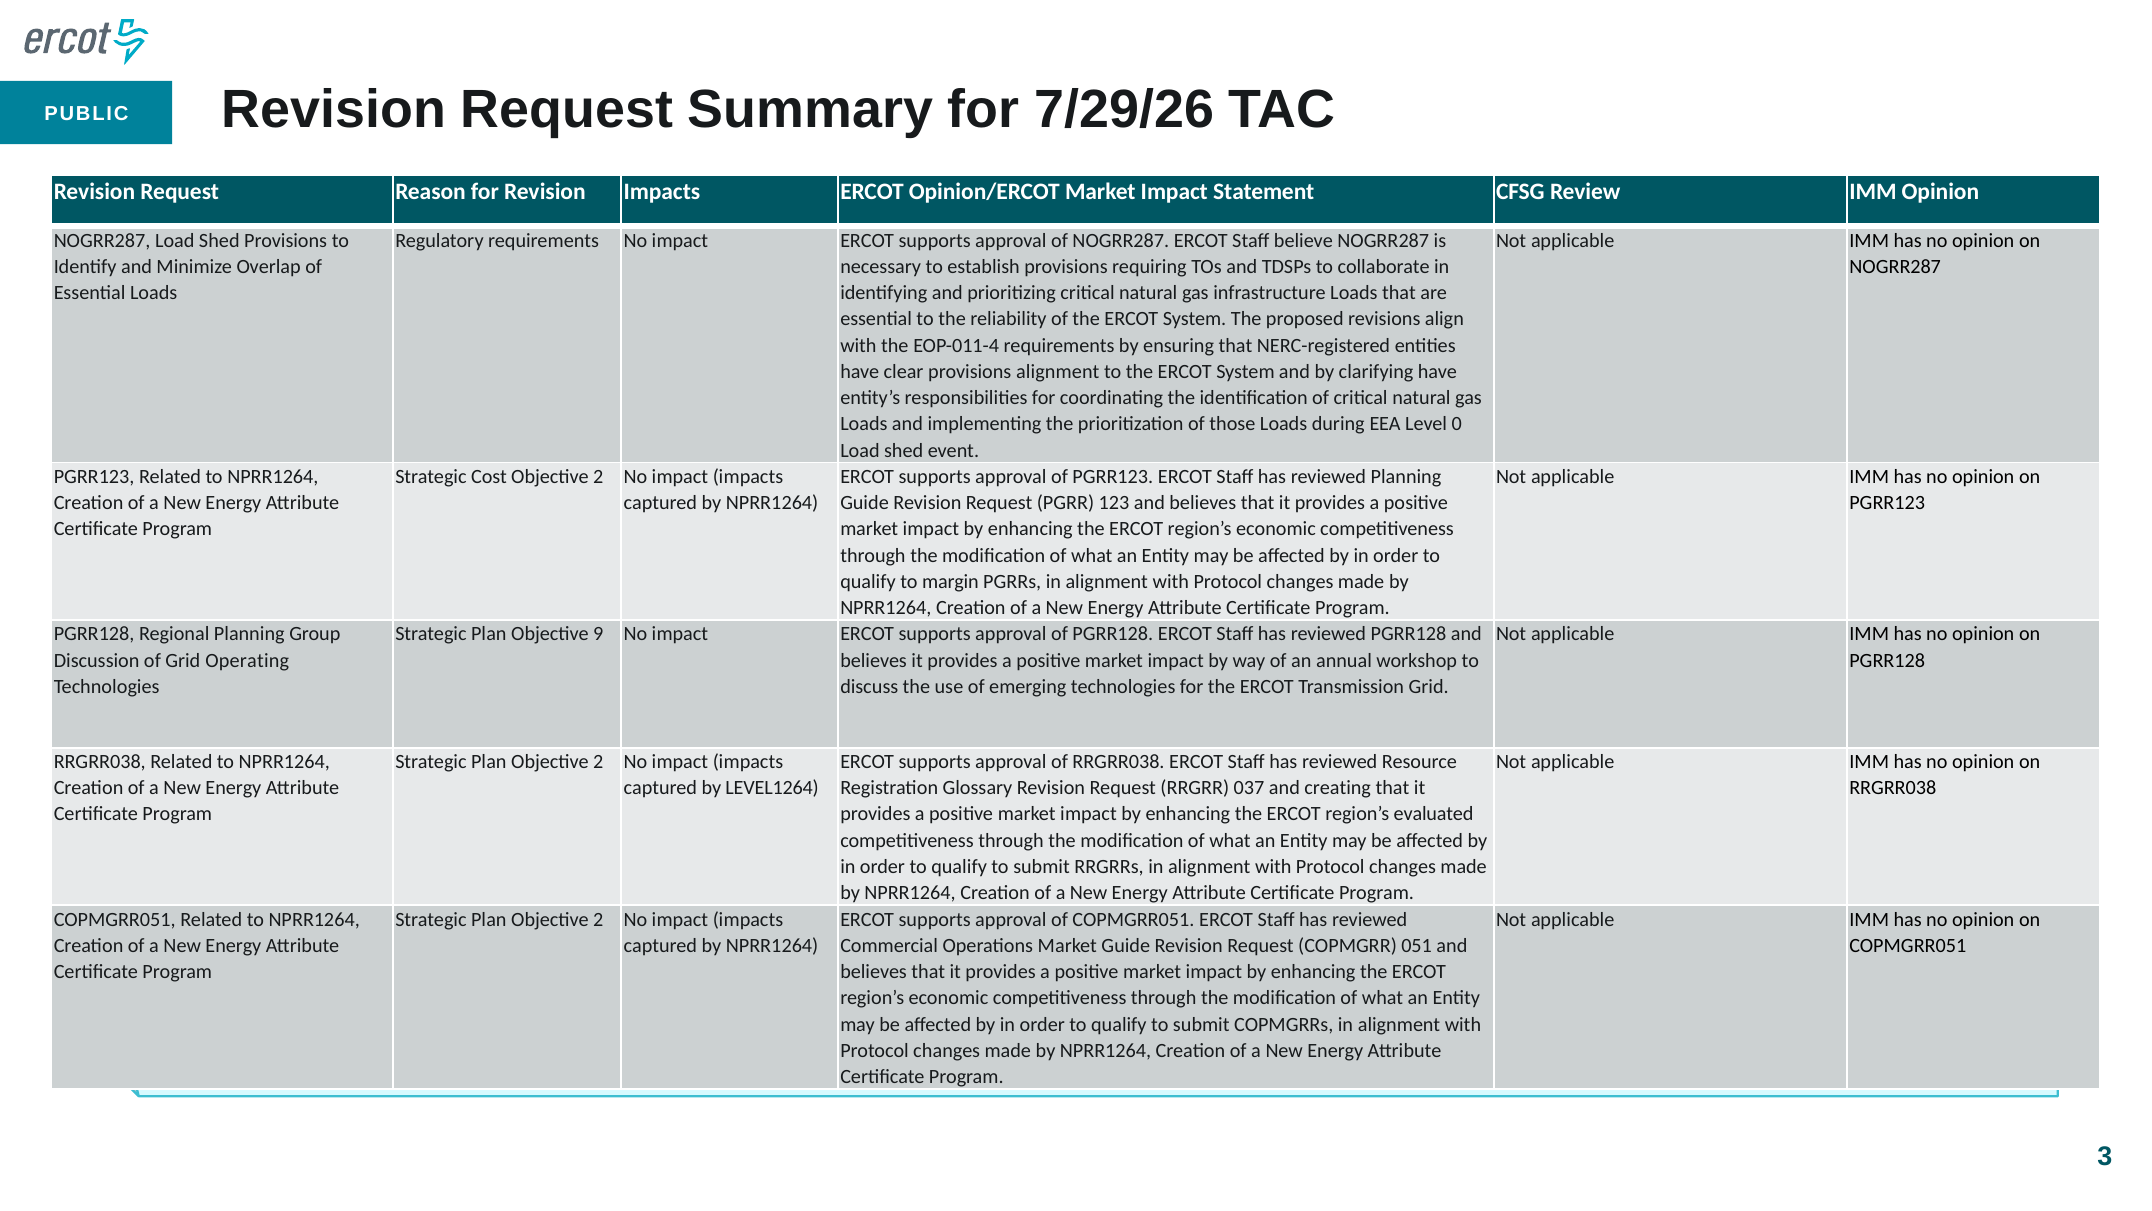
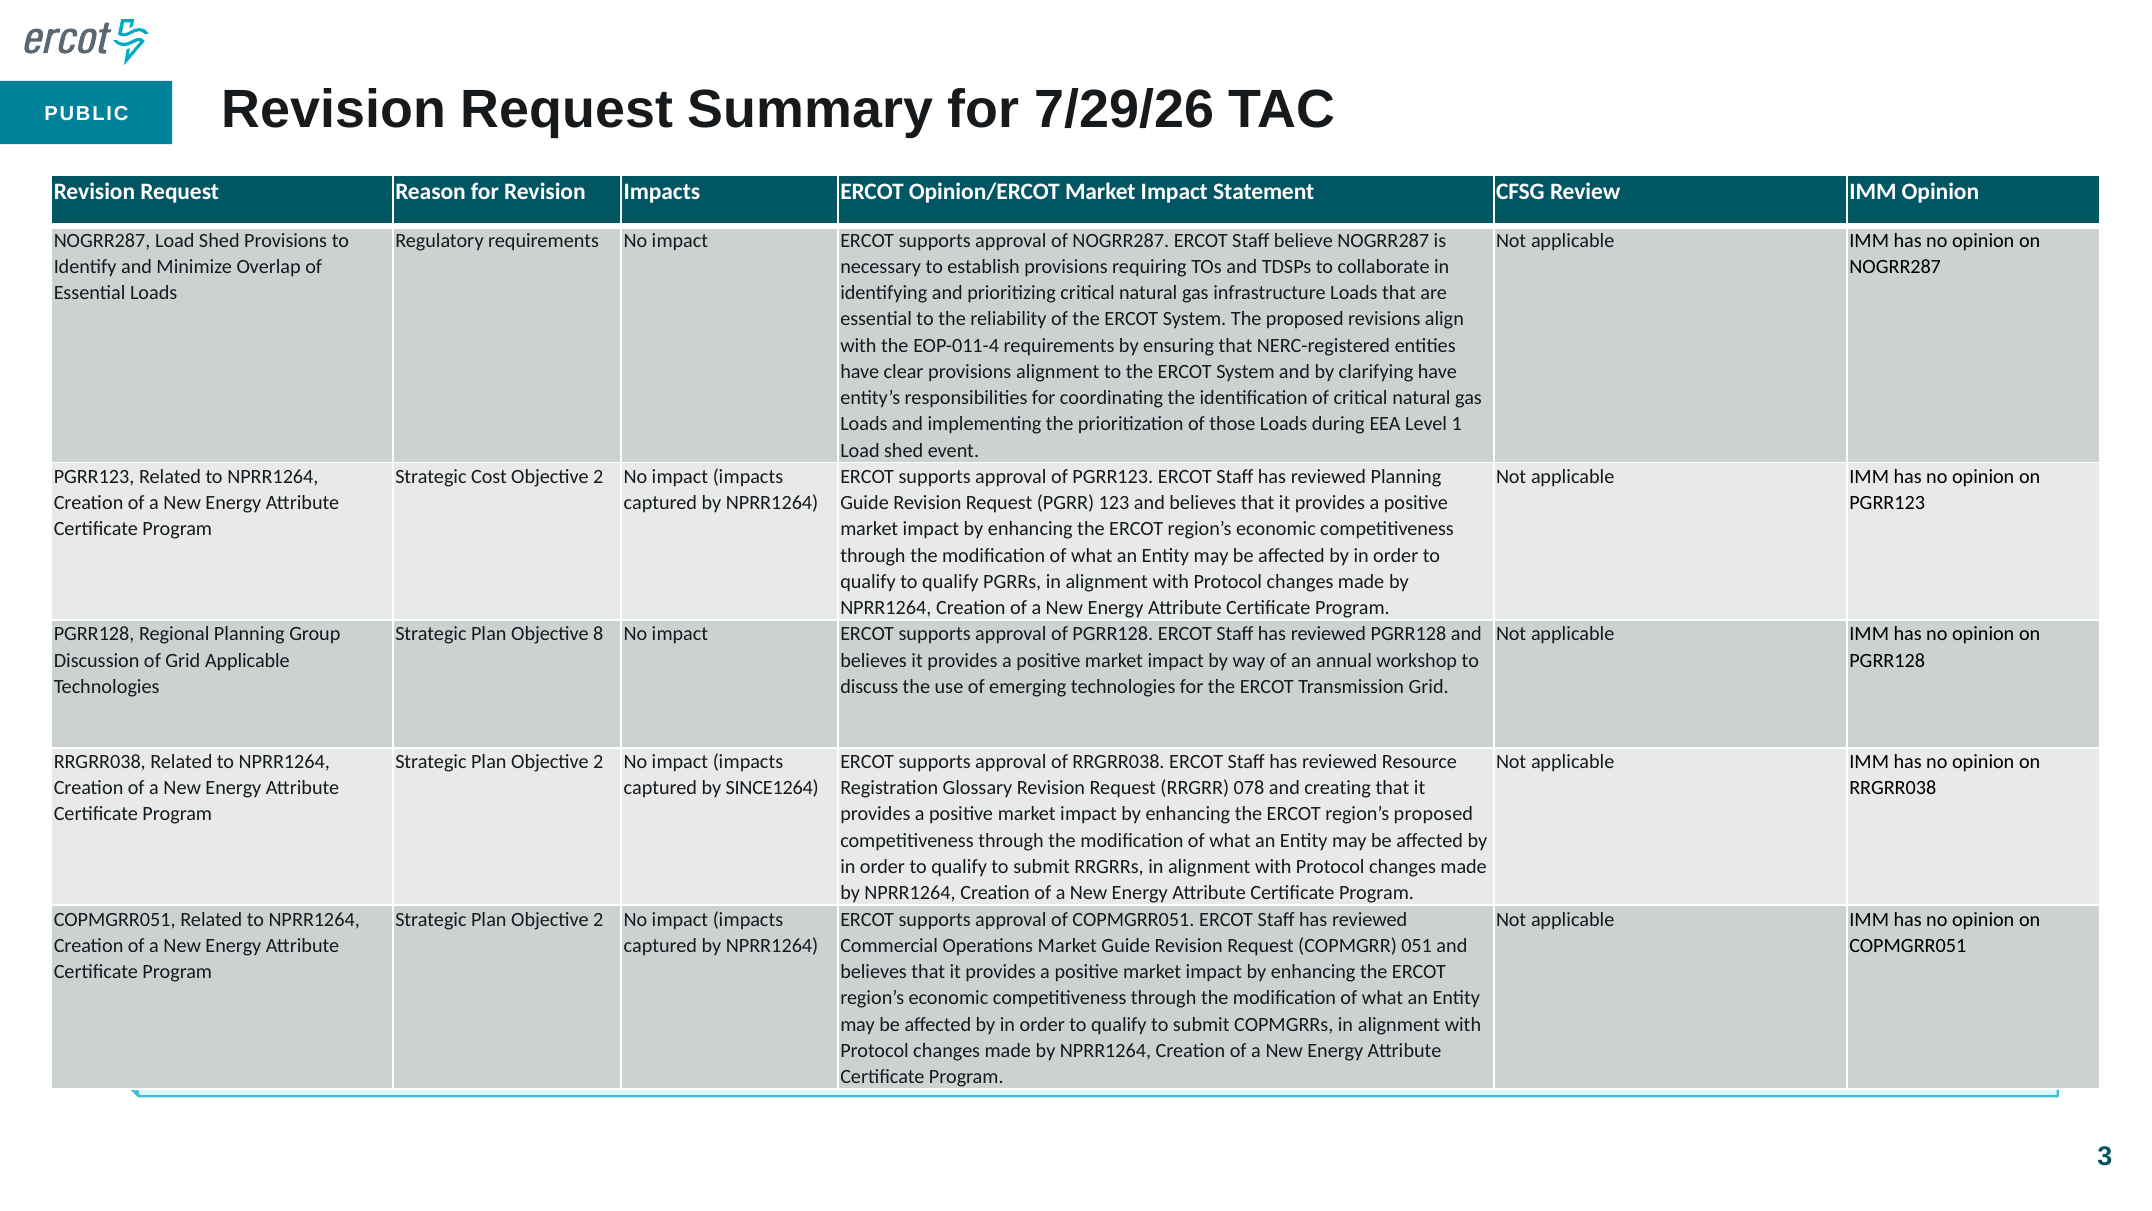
0: 0 -> 1 (1457, 424)
qualify to margin: margin -> qualify (950, 581)
9: 9 -> 8 (598, 634)
Grid Operating: Operating -> Applicable (247, 660)
LEVEL1264: LEVEL1264 -> SINCE1264 (772, 788)
037: 037 -> 078 (1249, 788)
region’s evaluated: evaluated -> proposed (1433, 814)
